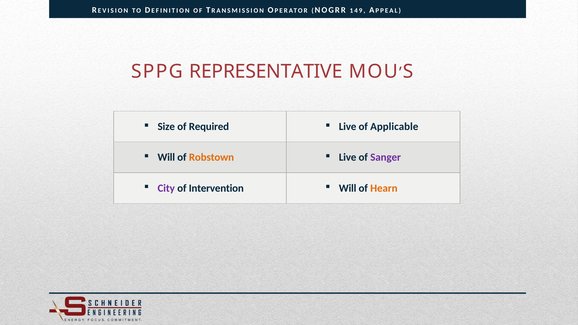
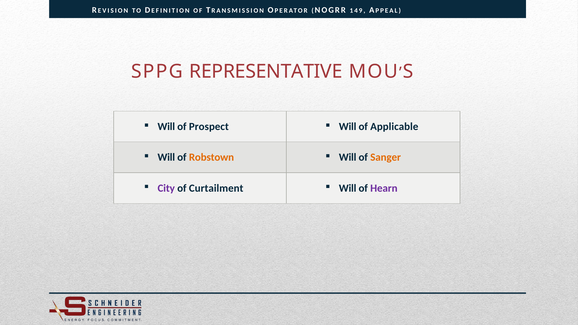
Size: Size -> Will (166, 127)
Required: Required -> Prospect (209, 127)
Live: Live -> Will (348, 127)
Live: Live -> Will (348, 157)
Sanger colour: purple -> orange (386, 157)
Intervention: Intervention -> Curtailment (216, 188)
Hearn colour: orange -> purple (384, 188)
